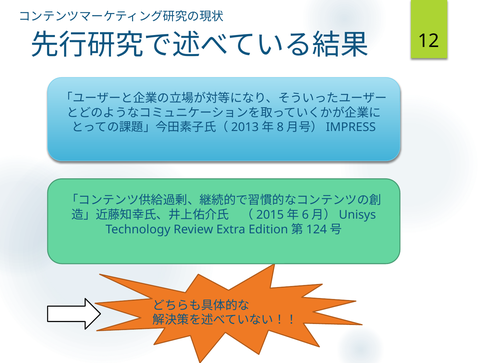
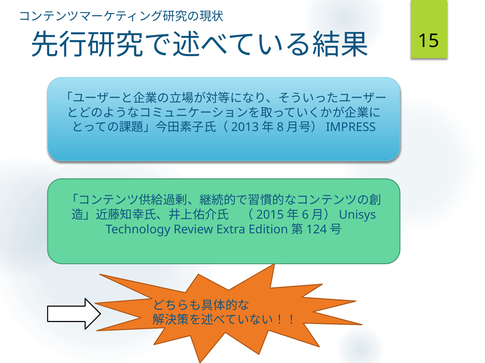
12: 12 -> 15 (429, 41)
